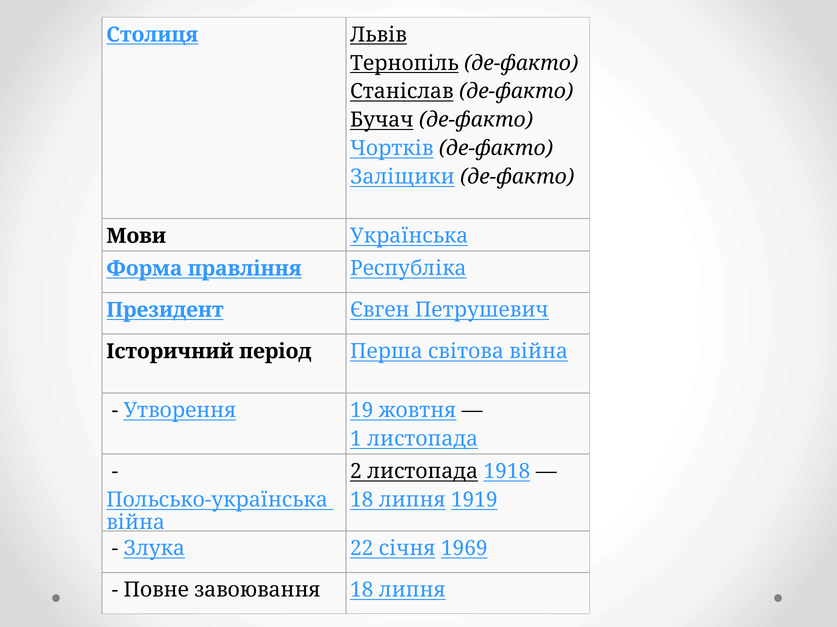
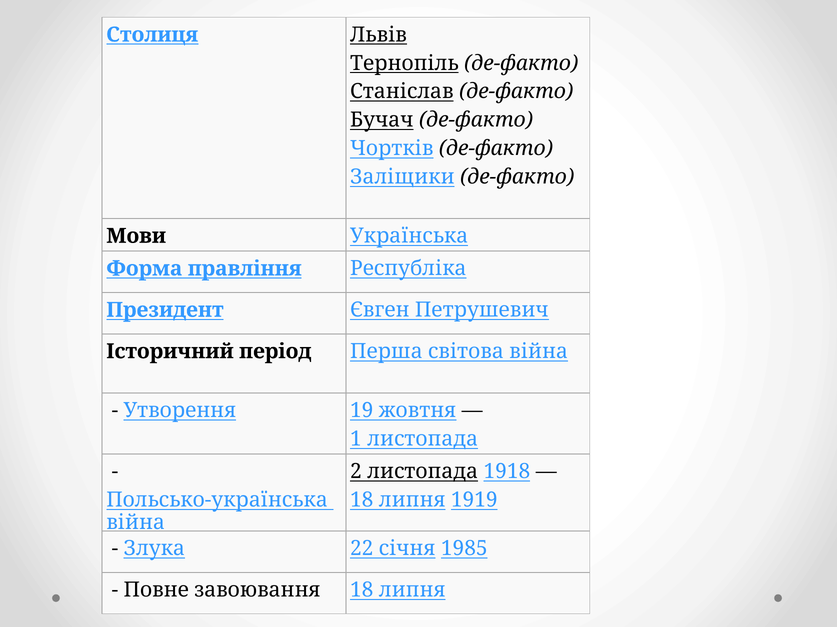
1969: 1969 -> 1985 (464, 549)
